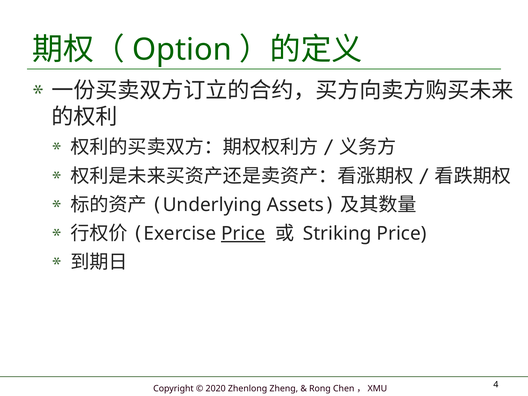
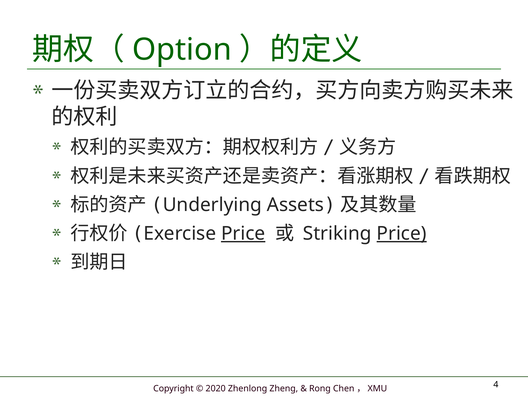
Price underline: none -> present (402, 234)
